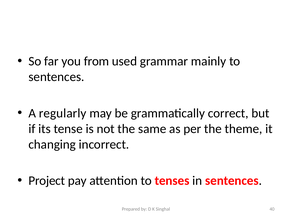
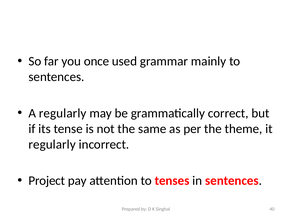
from: from -> once (96, 61)
changing: changing -> regularly (52, 144)
